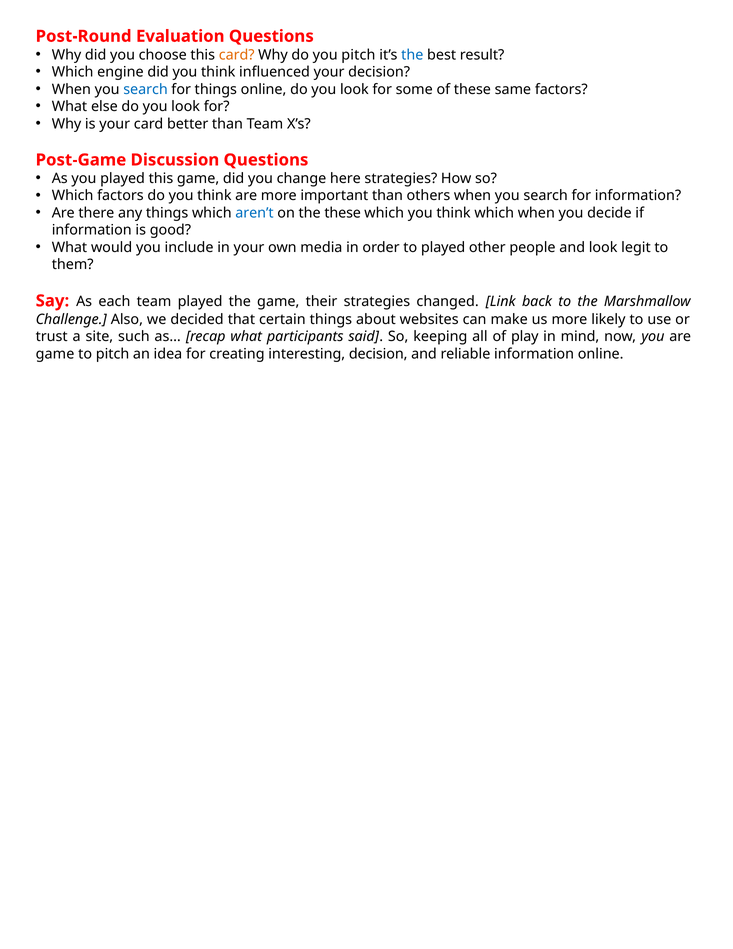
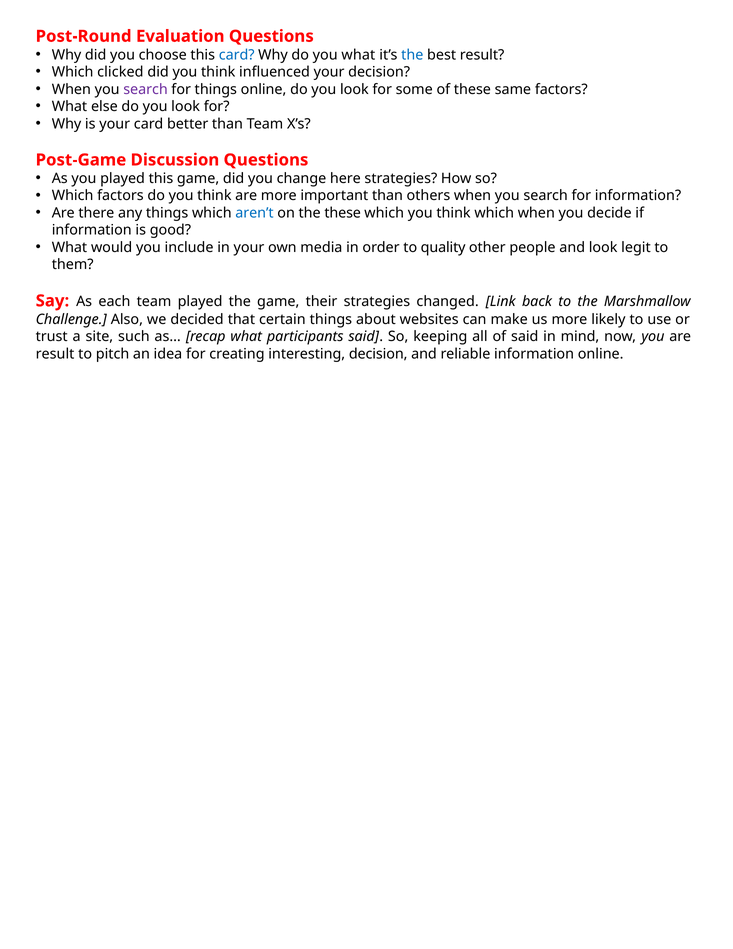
card colour: orange -> blue (237, 55)
you pitch: pitch -> what (358, 55)
engine: engine -> clicked (120, 72)
search colour: blue -> purple (146, 89)
to played: played -> quality (443, 247)
of play: play -> said (525, 336)
game: game -> result (55, 354)
